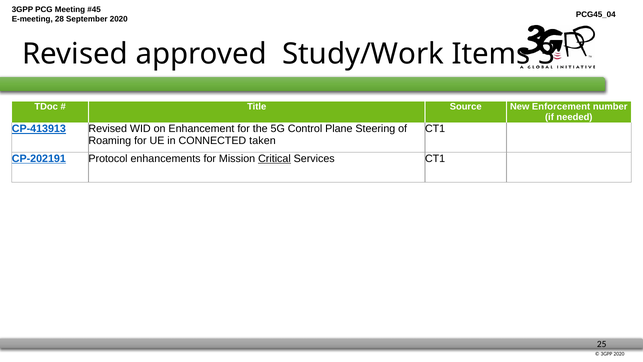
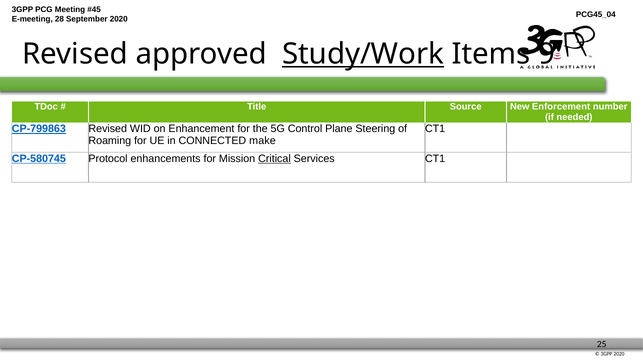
Study/Work underline: none -> present (363, 54)
3: 3 -> 9 (547, 54)
CP-413913: CP-413913 -> CP-799863 (39, 129)
taken: taken -> make (262, 141)
CP-202191: CP-202191 -> CP-580745 (39, 158)
